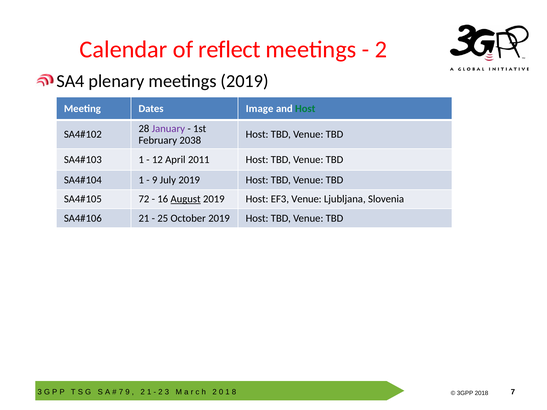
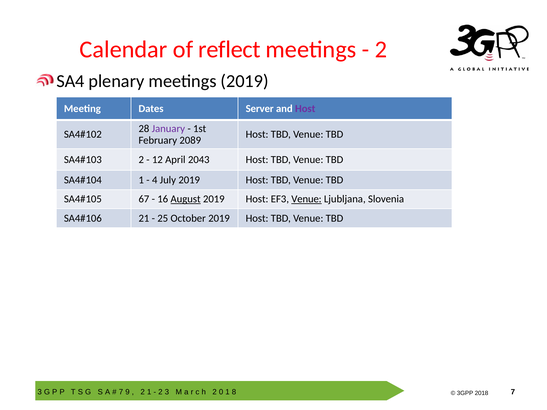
Image: Image -> Server (260, 109)
Host colour: green -> purple (305, 109)
2038: 2038 -> 2089 (190, 140)
1: 1 -> 2 (141, 160)
2011: 2011 -> 2043 (199, 160)
9: 9 -> 4 (155, 180)
72: 72 -> 67 (144, 199)
Venue underline: none -> present (306, 199)
